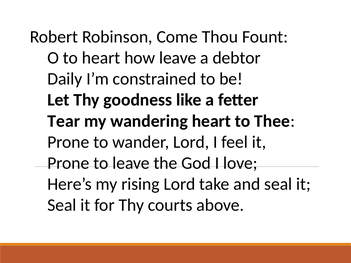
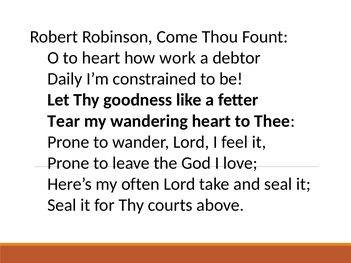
how leave: leave -> work (178, 58)
rising: rising -> often (140, 184)
